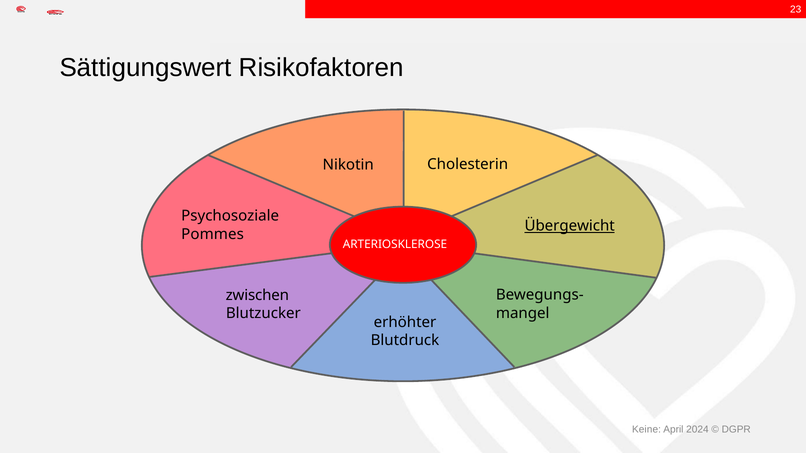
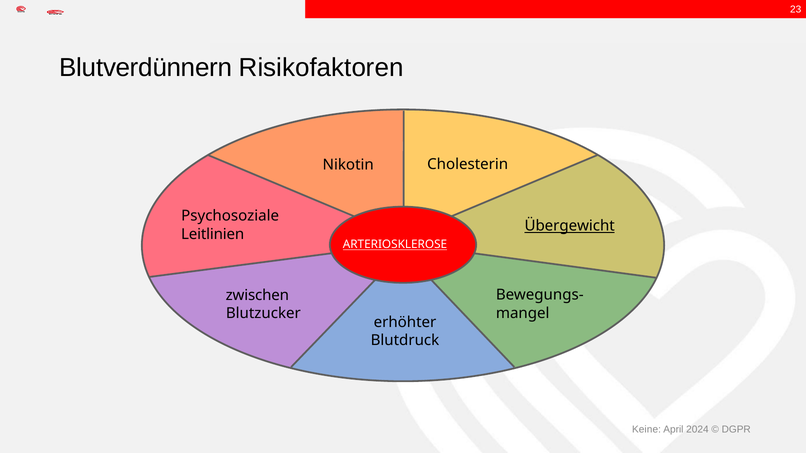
Sättigungswert: Sättigungswert -> Blutverdünnern (146, 68)
Pommes: Pommes -> Leitlinien (213, 234)
ARTERIOSKLEROSE underline: none -> present (395, 245)
